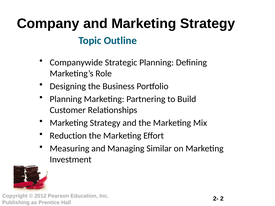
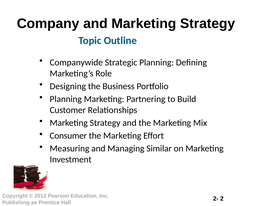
Reduction: Reduction -> Consumer (68, 136)
